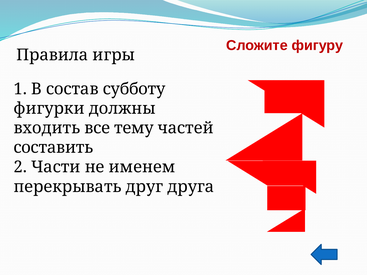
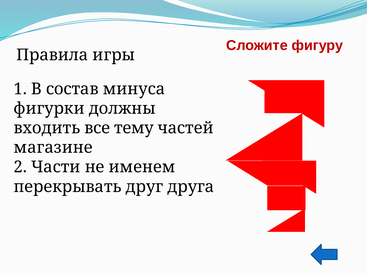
субботу: субботу -> минуса (134, 89)
составить: составить -> магазине (53, 148)
